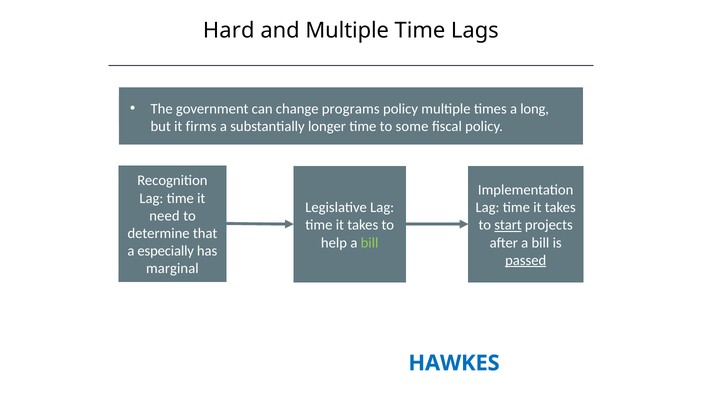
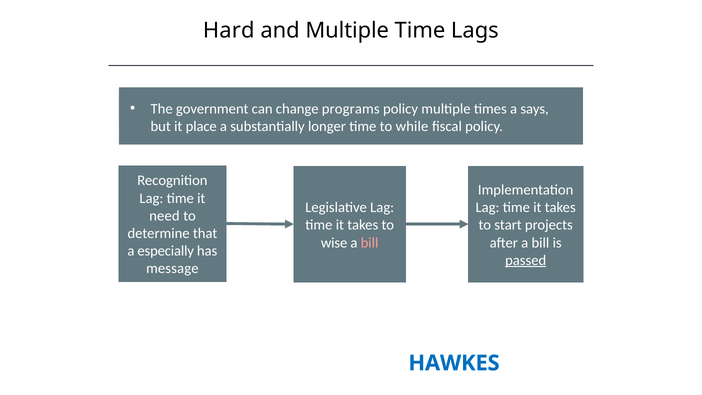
long: long -> says (535, 109)
firms: firms -> place (201, 126)
some: some -> while (412, 126)
start underline: present -> none (508, 225)
help: help -> wise (334, 243)
bill colour: light green -> pink (370, 243)
marginal: marginal -> message (172, 268)
